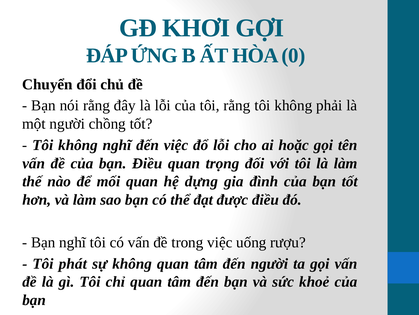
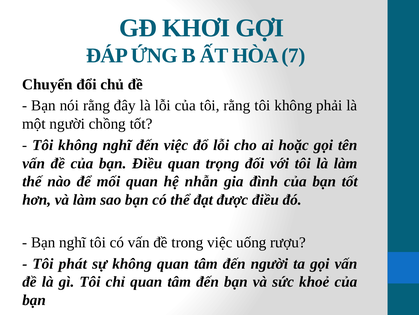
0: 0 -> 7 (293, 56)
dựng: dựng -> nhẫn (201, 181)
